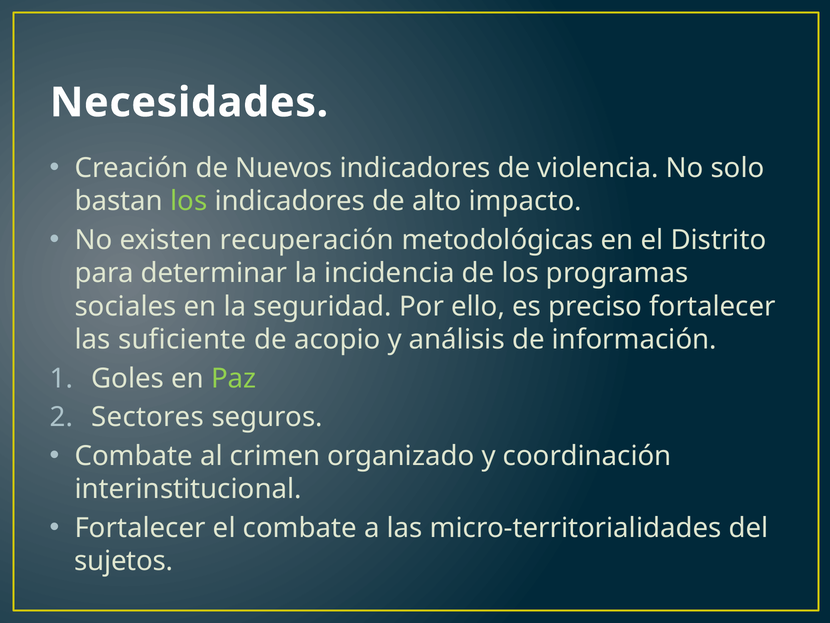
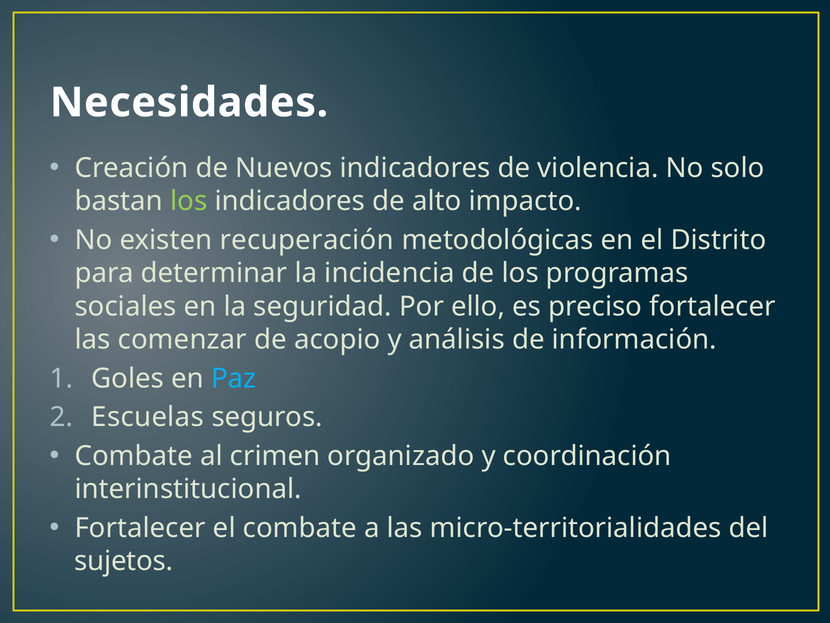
suficiente: suficiente -> comenzar (182, 339)
Paz colour: light green -> light blue (234, 378)
Sectores: Sectores -> Escuelas (148, 417)
